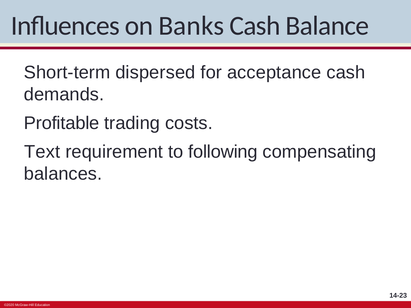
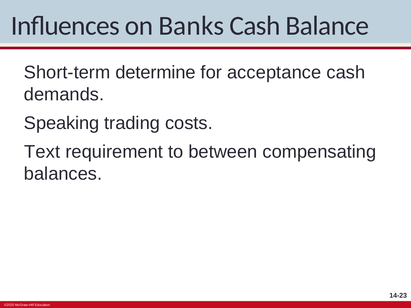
dispersed: dispersed -> determine (156, 72)
Profitable: Profitable -> Speaking (62, 123)
following: following -> between (223, 152)
